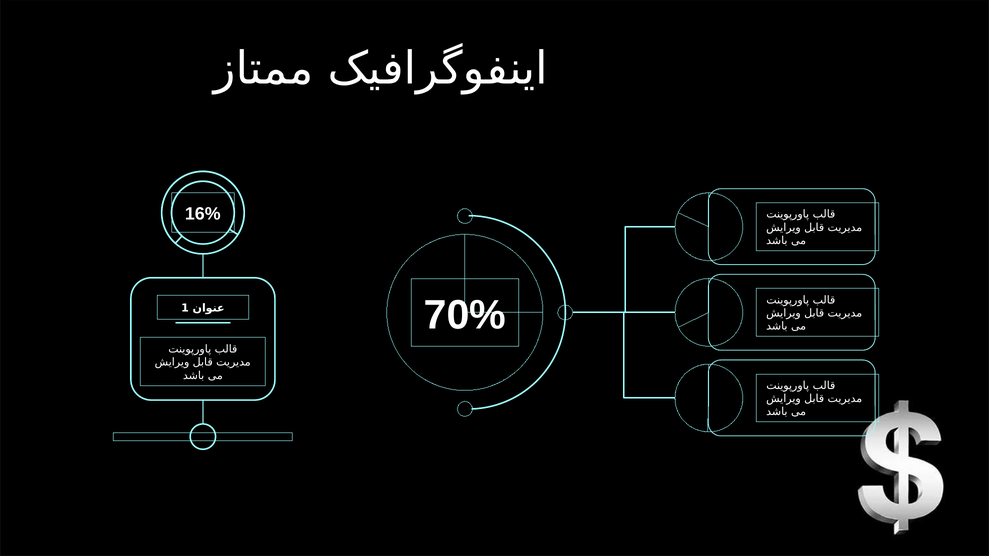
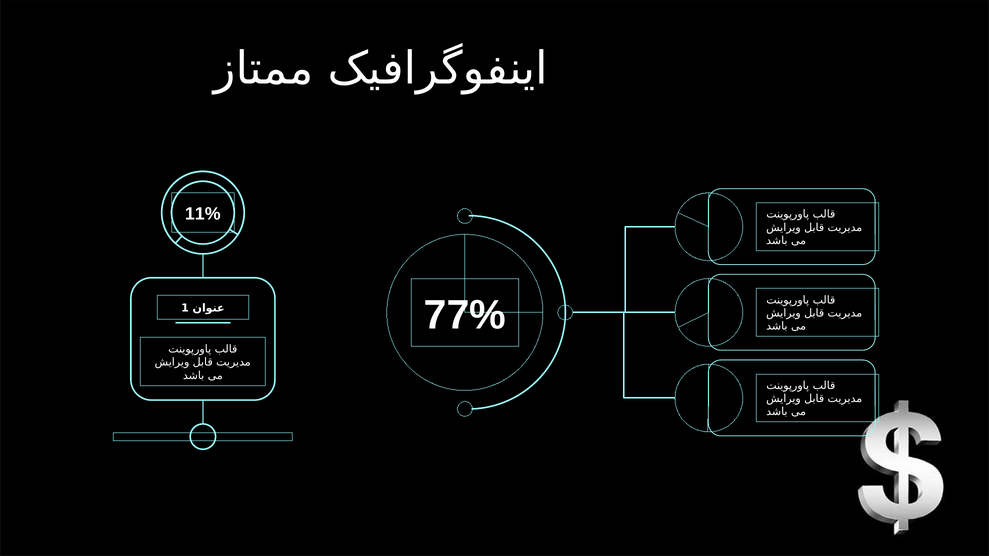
16%: 16% -> 11% (203, 214)
70%: 70% -> 77% (465, 315)
